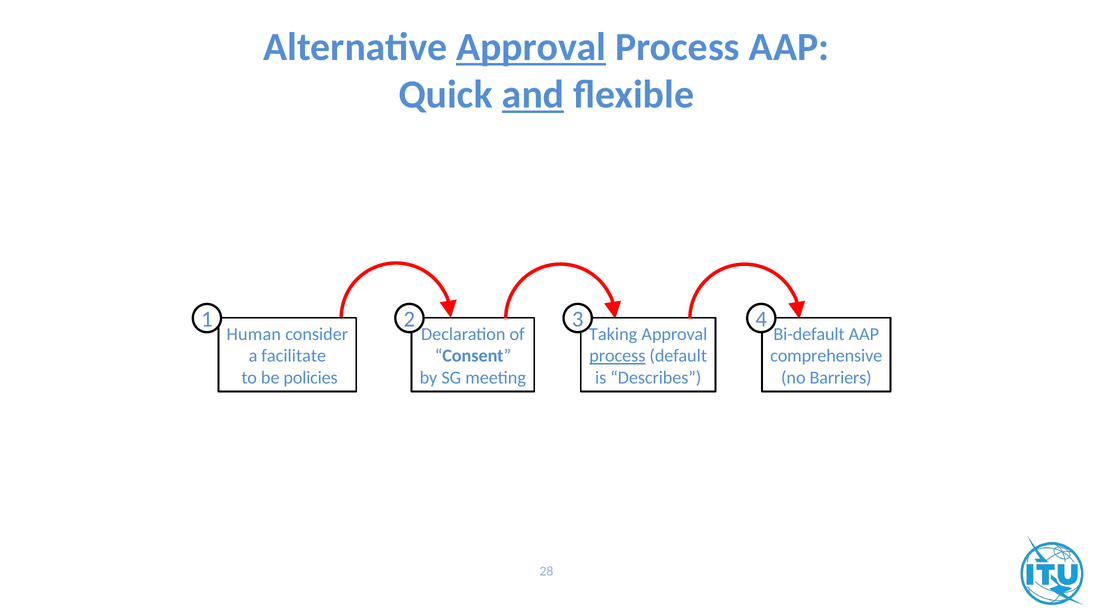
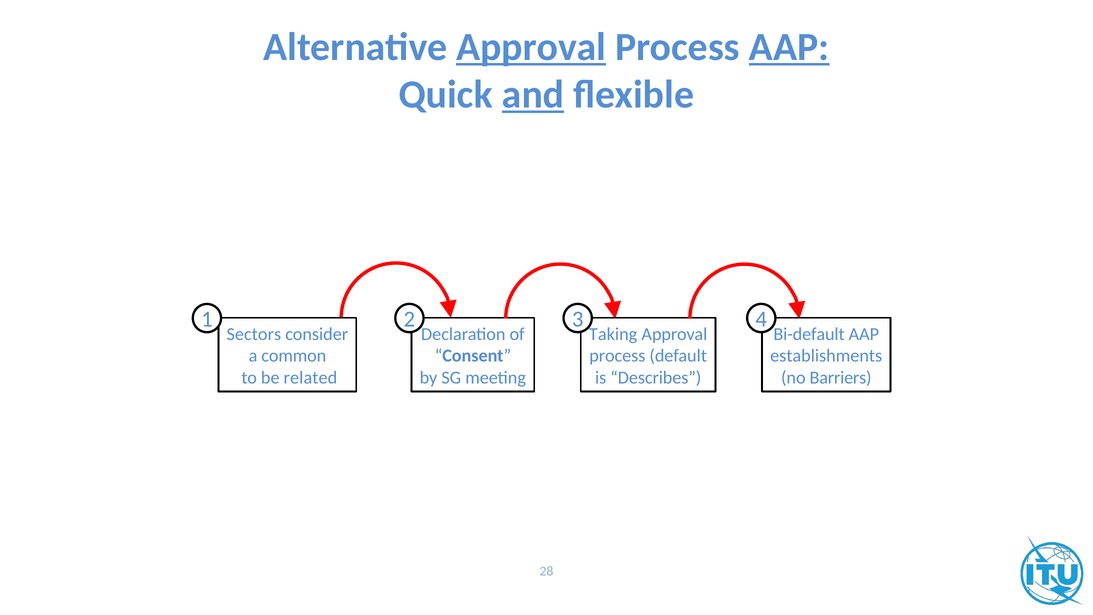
AAP underline: none -> present (789, 47)
Human: Human -> Sectors (254, 334)
facilitate: facilitate -> common (294, 356)
process underline: present -> none (617, 356)
comprehensive: comprehensive -> establishments (826, 356)
policies: policies -> related (310, 378)
